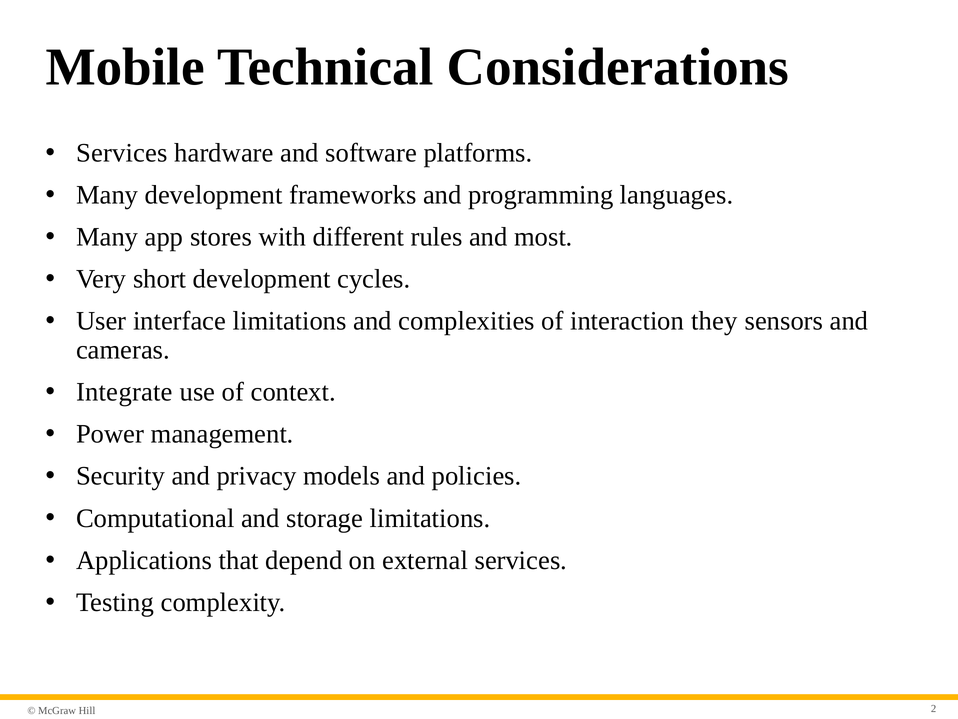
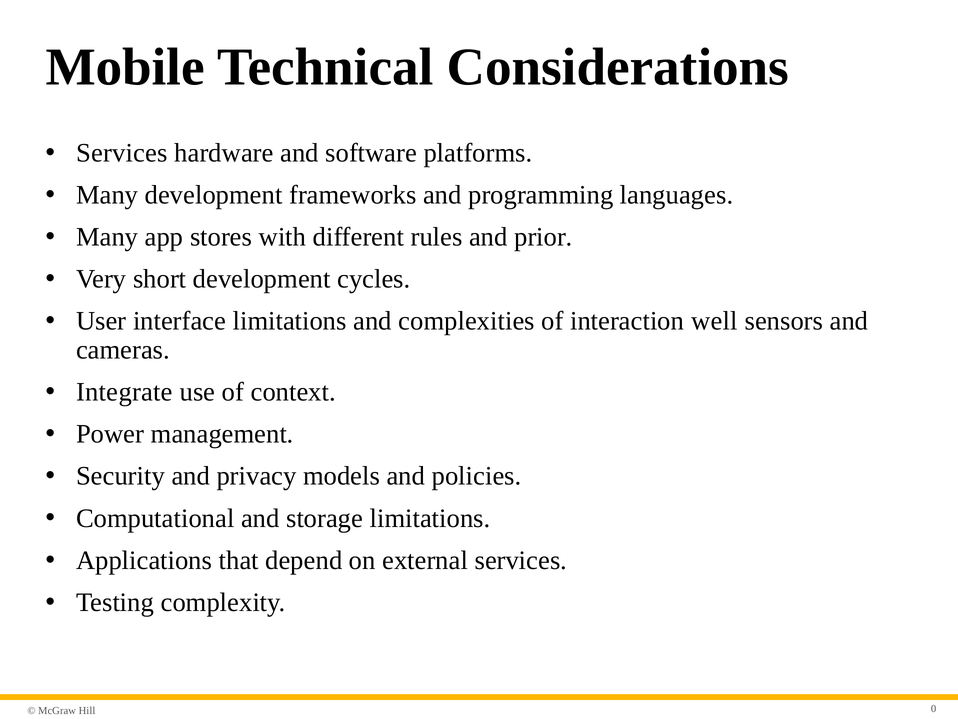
most: most -> prior (543, 237)
they: they -> well (714, 321)
2: 2 -> 0 (934, 708)
